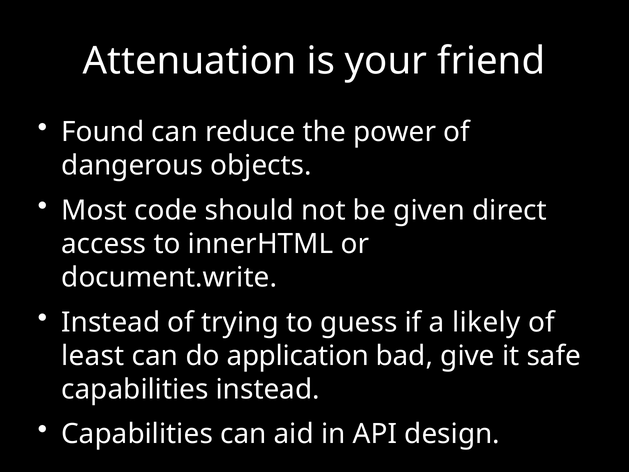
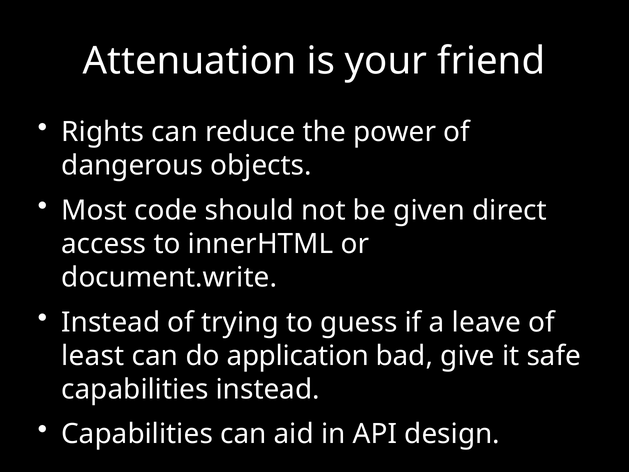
Found: Found -> Rights (103, 132)
likely: likely -> leave (486, 322)
